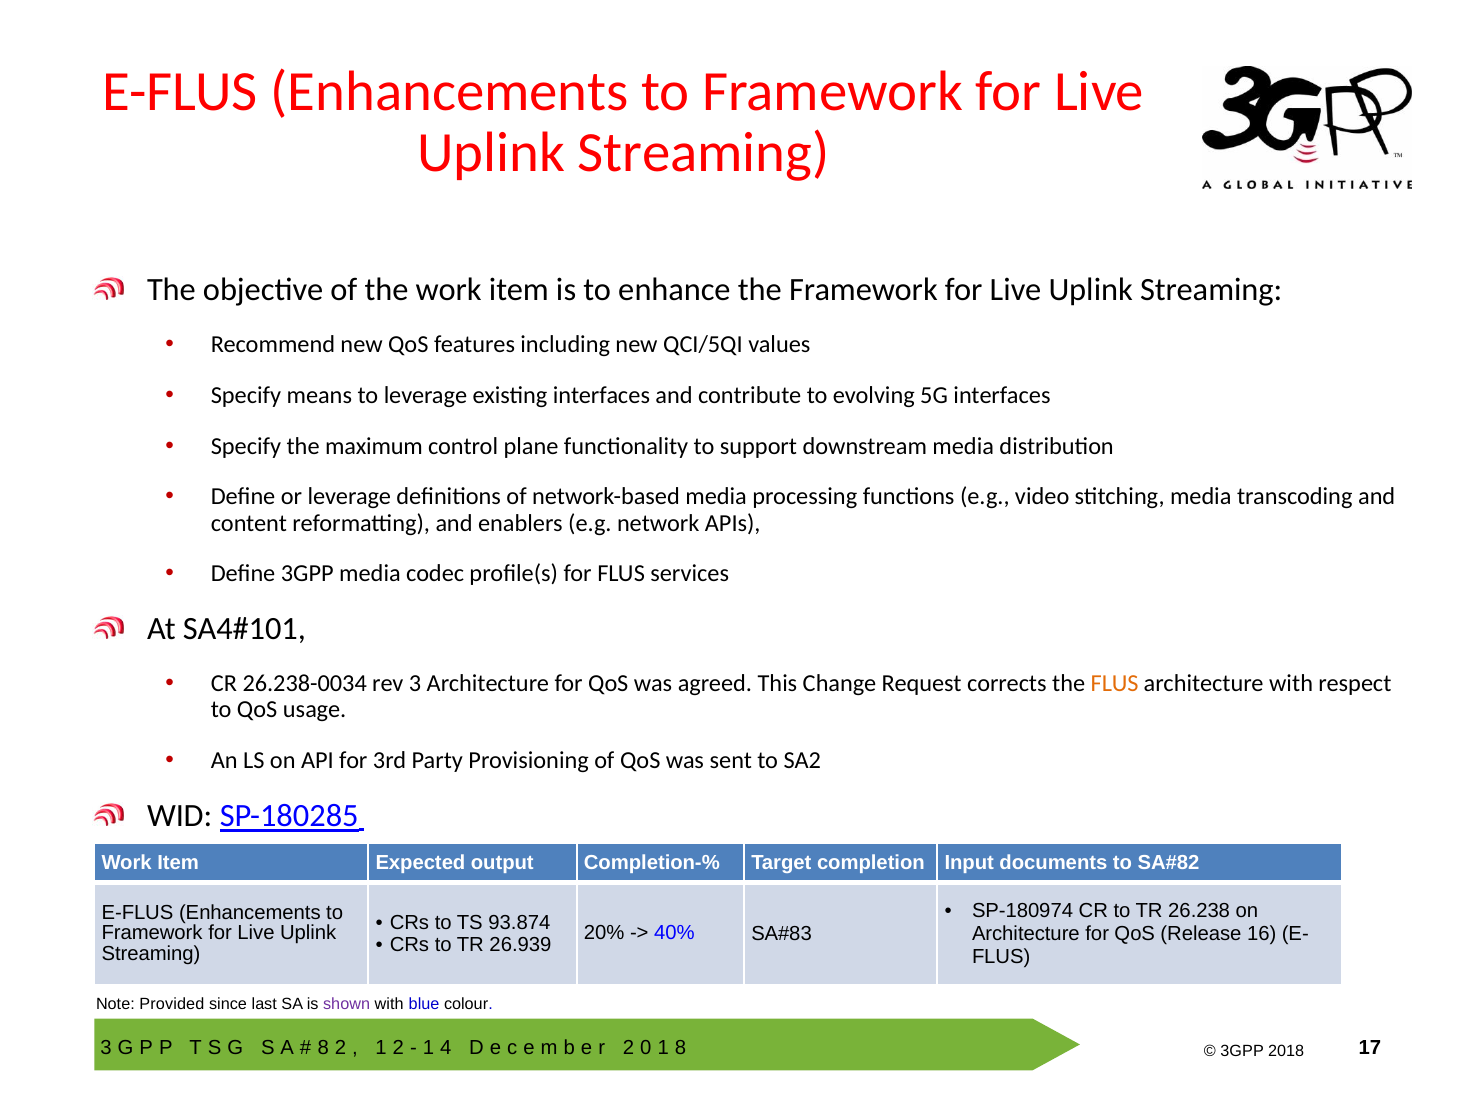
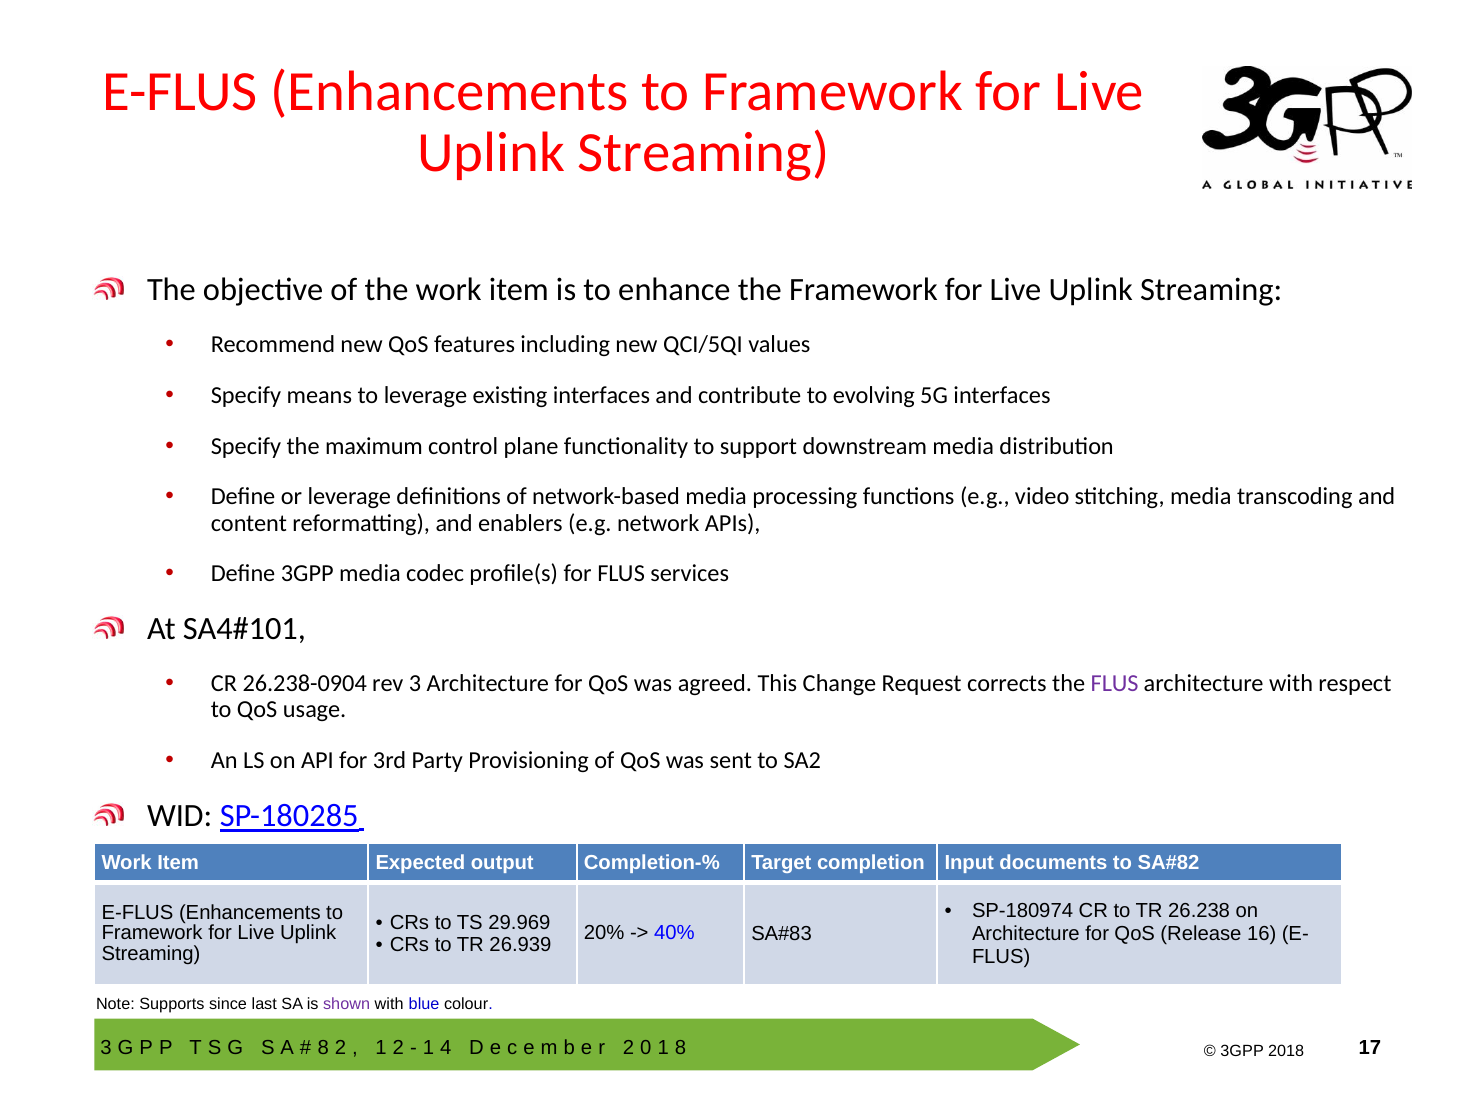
26.238-0034: 26.238-0034 -> 26.238-0904 (305, 683)
FLUS colour: orange -> purple (1115, 683)
93.874: 93.874 -> 29.969 (519, 922)
Provided: Provided -> Supports (172, 1003)
